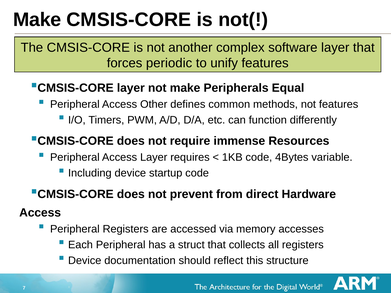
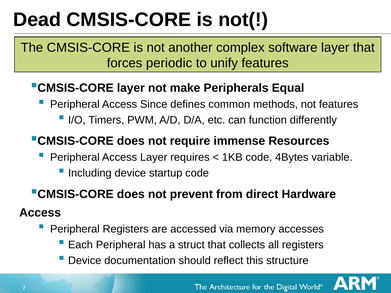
Make: Make -> Dead (37, 20)
Other: Other -> Since (154, 104)
